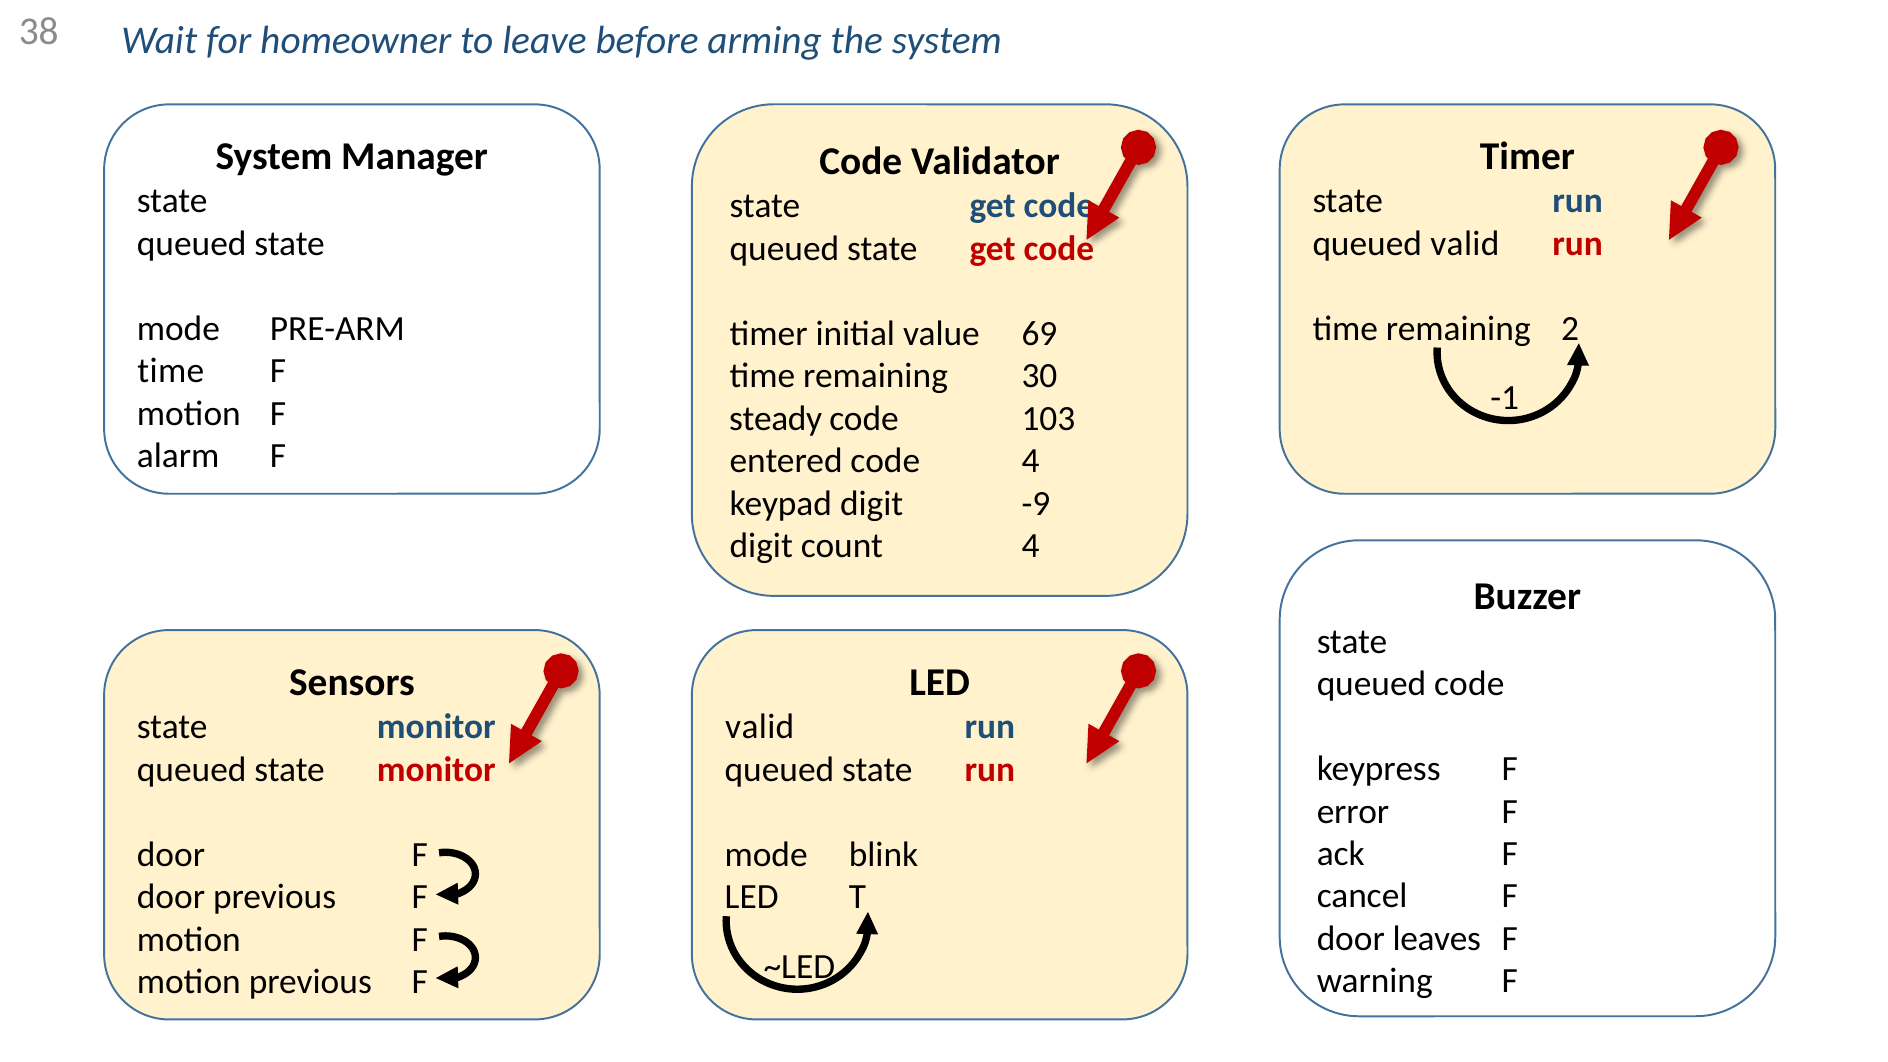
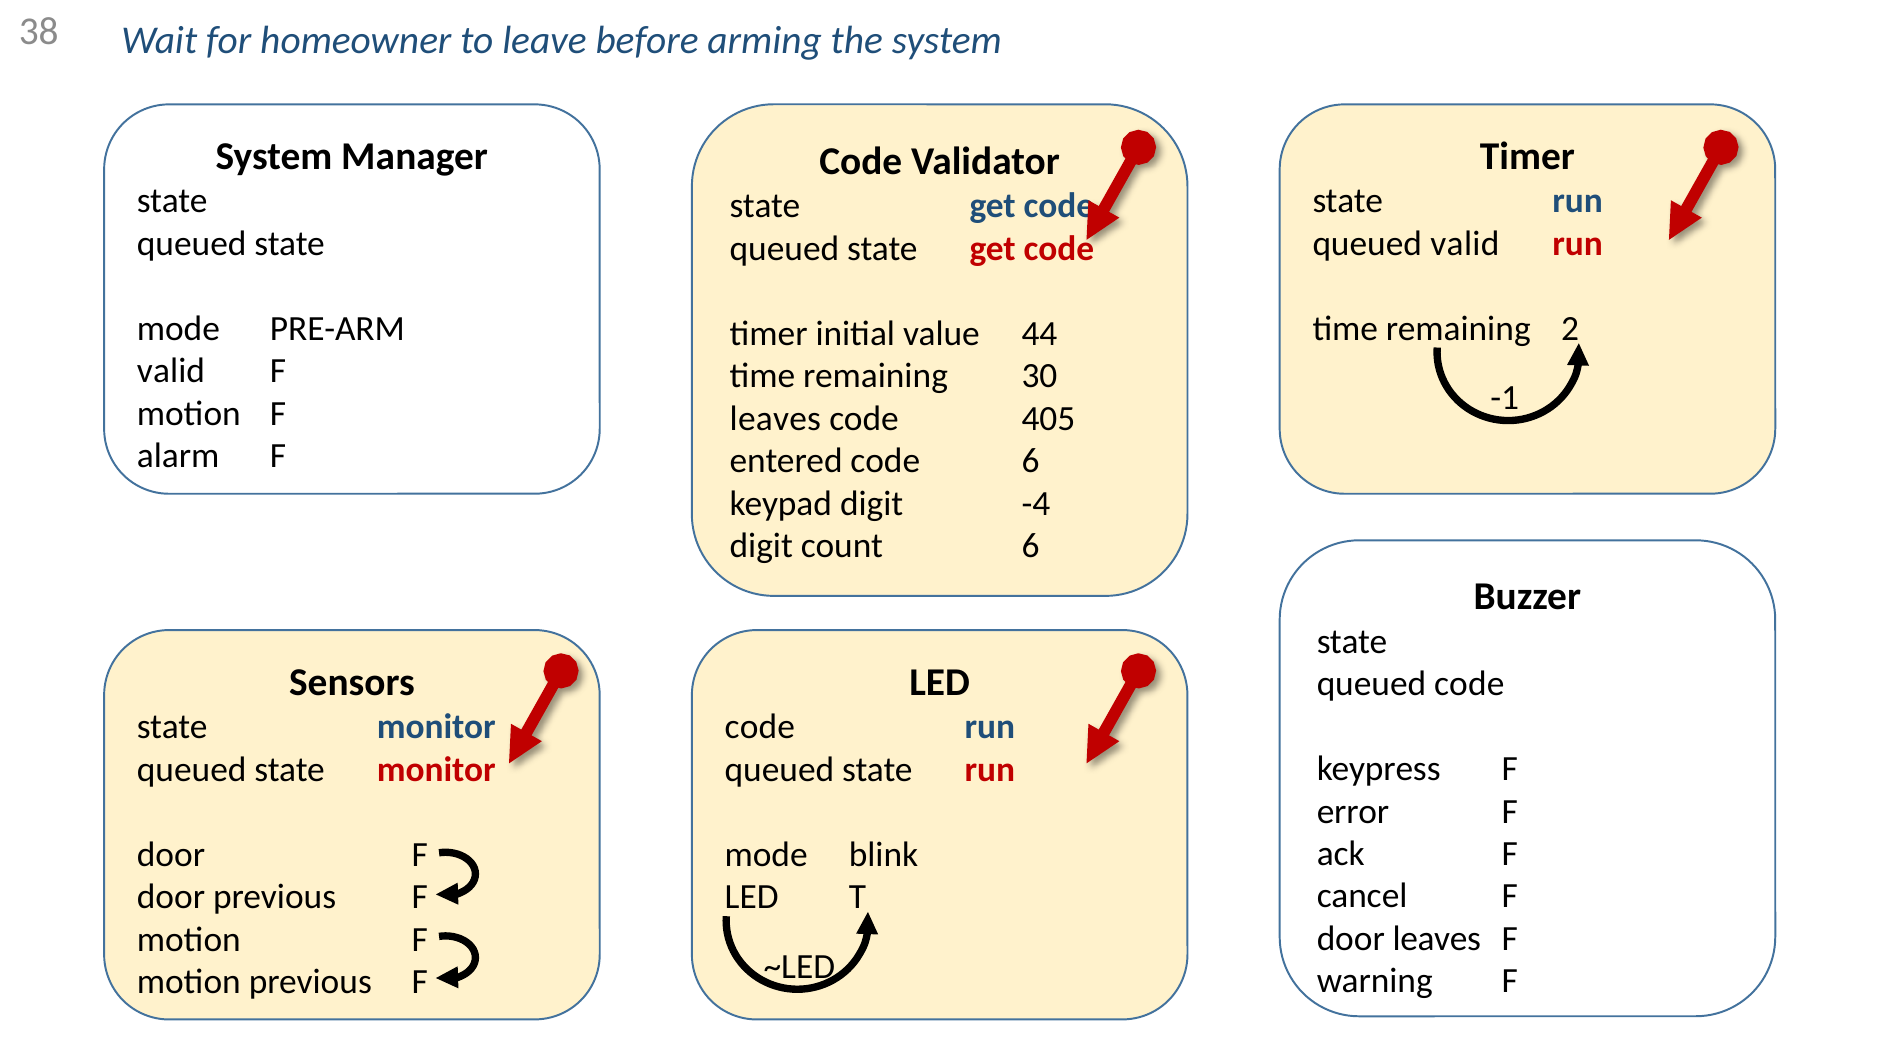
69: 69 -> 44 (1039, 334)
time: time -> valid (171, 371)
steady: steady -> leaves (775, 419)
103: 103 -> 405 (1048, 419)
code 4: 4 -> 6 (1030, 461)
-9: -9 -> -4 (1036, 504)
count 4: 4 -> 6 (1030, 546)
valid: valid -> code (760, 727)
